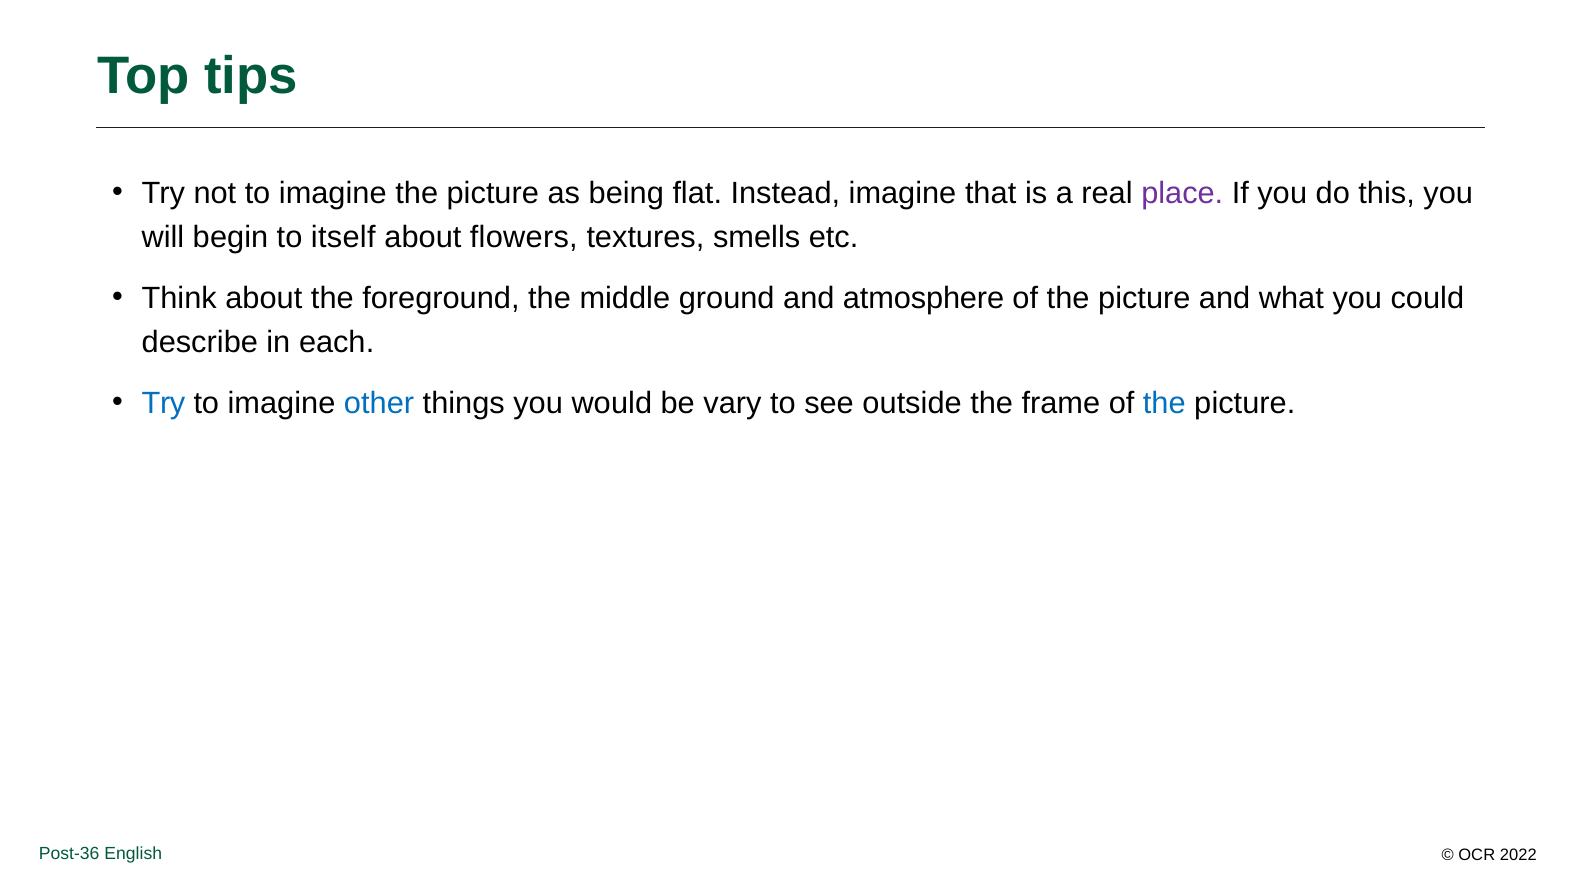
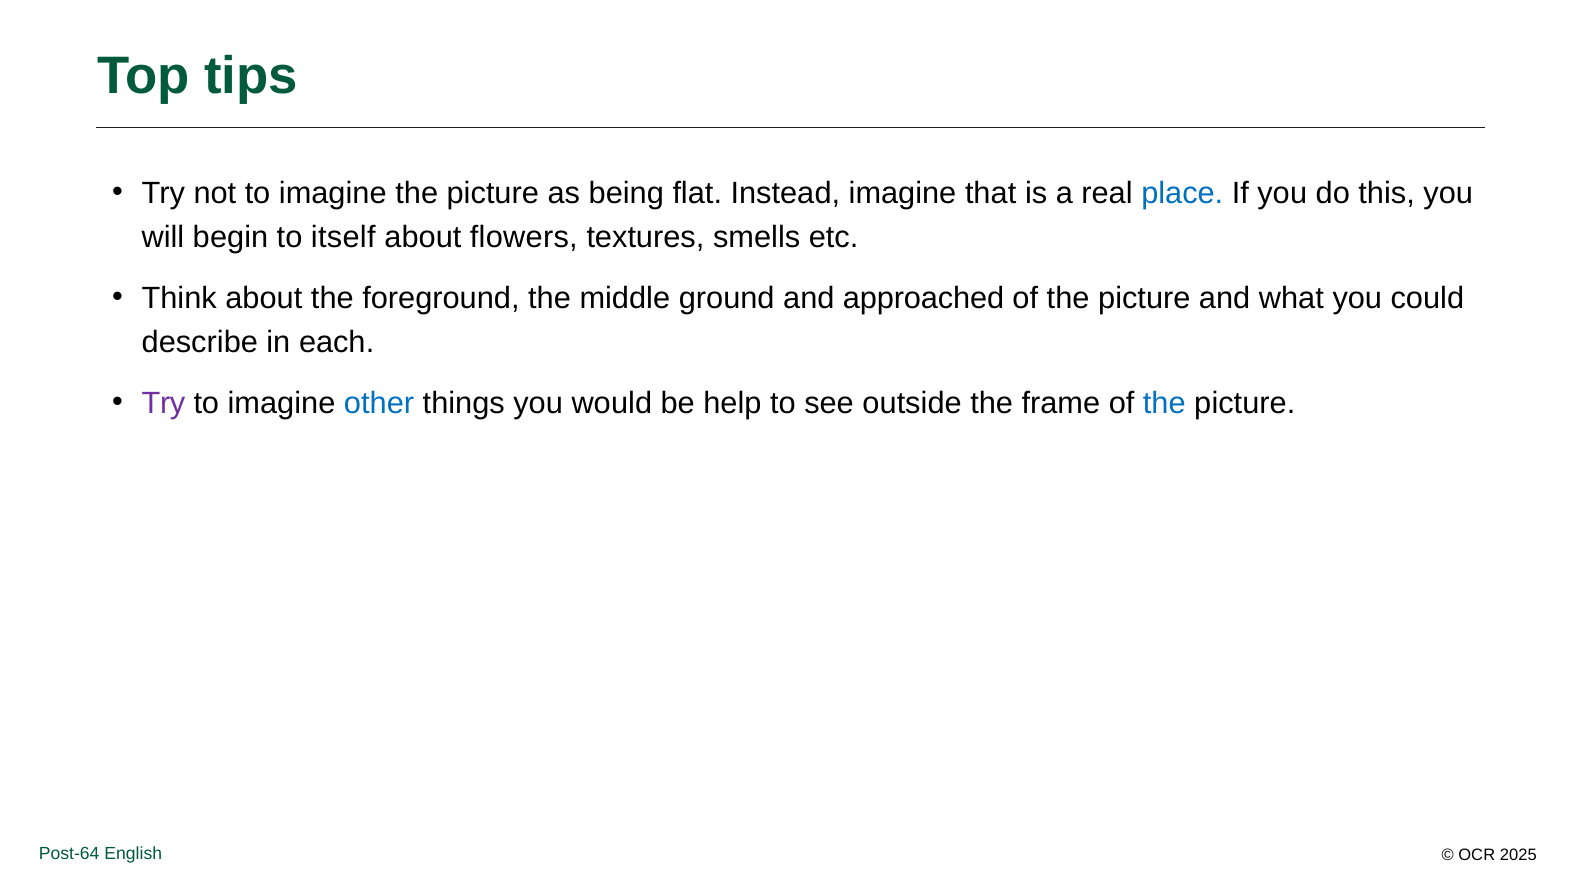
place colour: purple -> blue (1182, 193)
atmosphere: atmosphere -> approached (924, 298)
Try colour: blue -> purple (163, 403)
vary: vary -> help (732, 403)
Post-36: Post-36 -> Post-64 (69, 854)
2022: 2022 -> 2025 (1518, 855)
